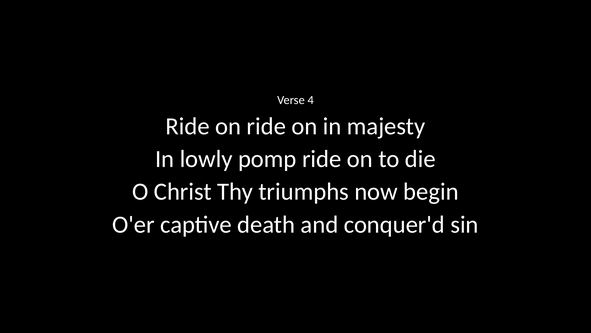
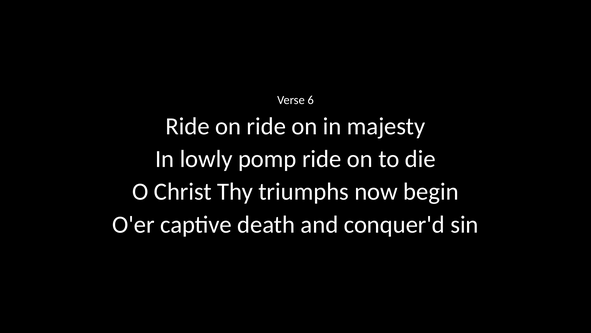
4: 4 -> 6 (311, 100)
